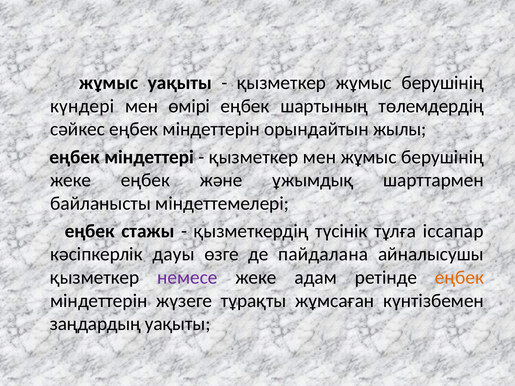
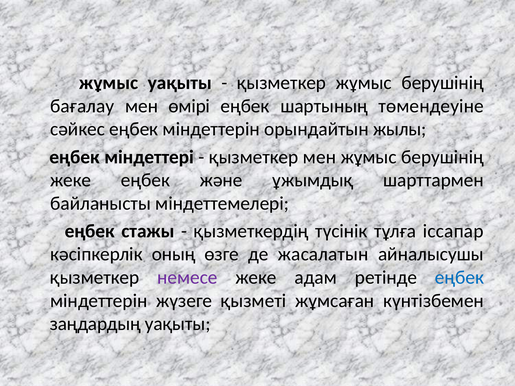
күндері: күндері -> бағалау (82, 106)
төлемдердiң: төлемдердiң -> төмендеуiне (431, 106)
дауы: дауы -> оның (174, 254)
пайдалана: пайдалана -> жасалатын (323, 254)
еңбек colour: orange -> blue (459, 278)
тұрақты: тұрақты -> қызметi (254, 301)
